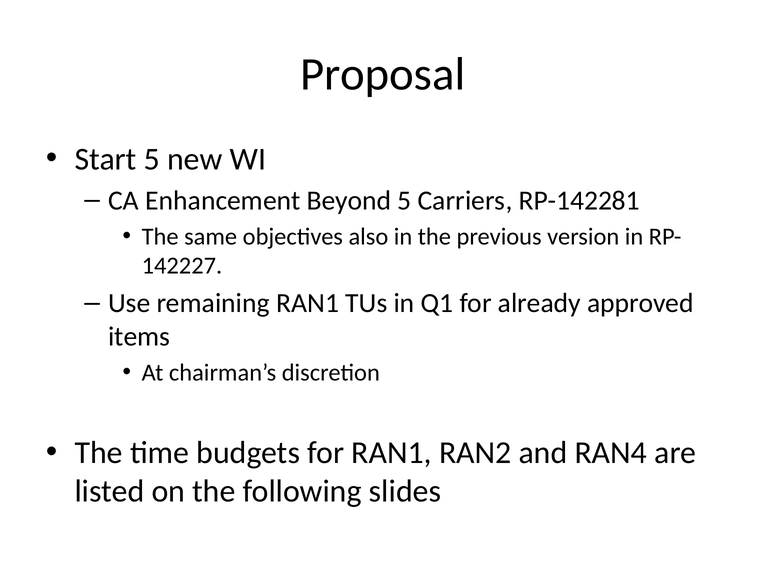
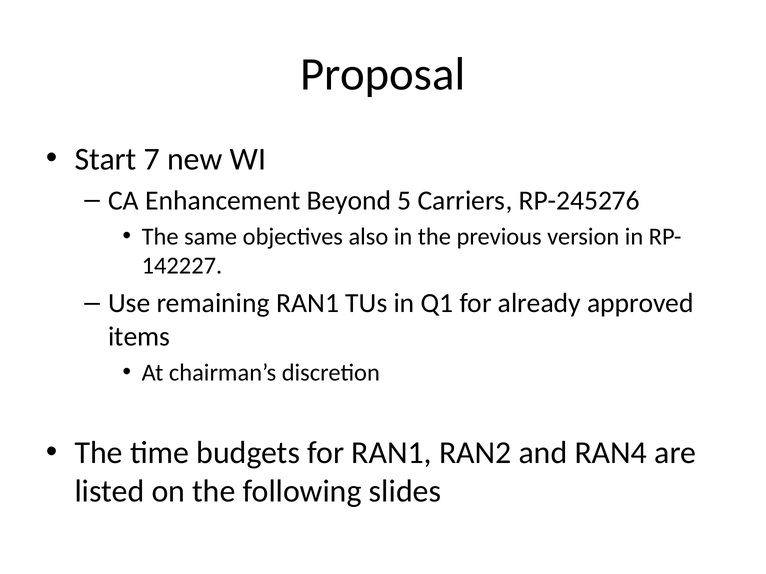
Start 5: 5 -> 7 (152, 159)
RP-142281: RP-142281 -> RP-245276 (579, 201)
